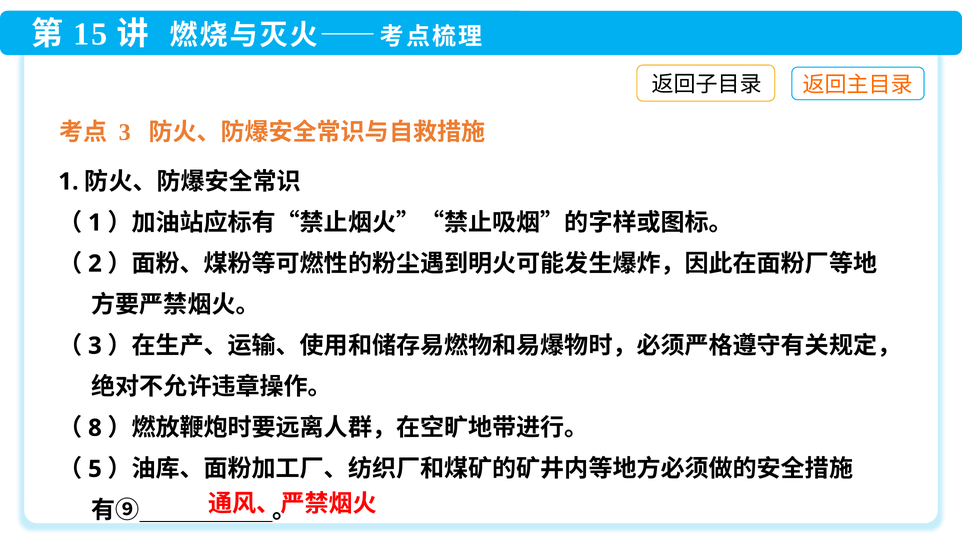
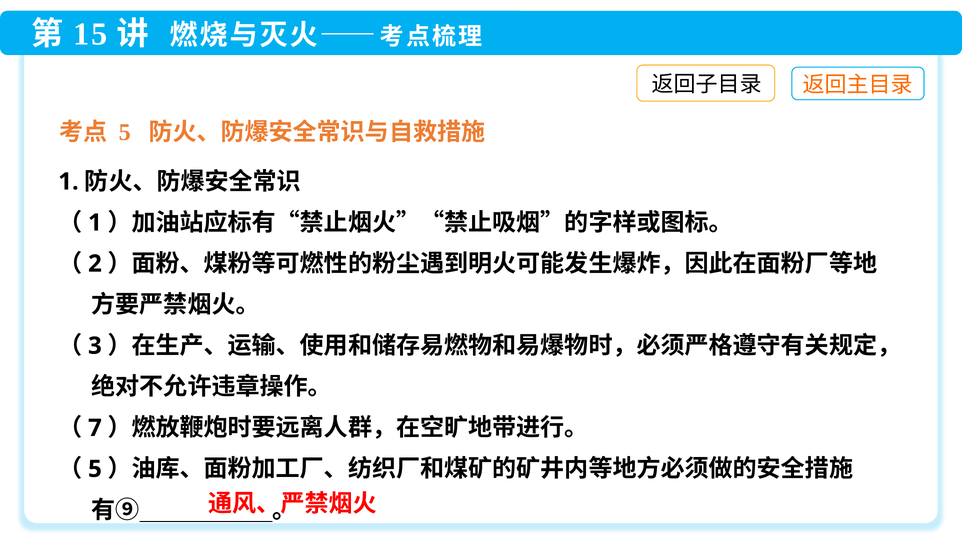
3: 3 -> 5 (125, 132)
8: 8 -> 7 (95, 428)
